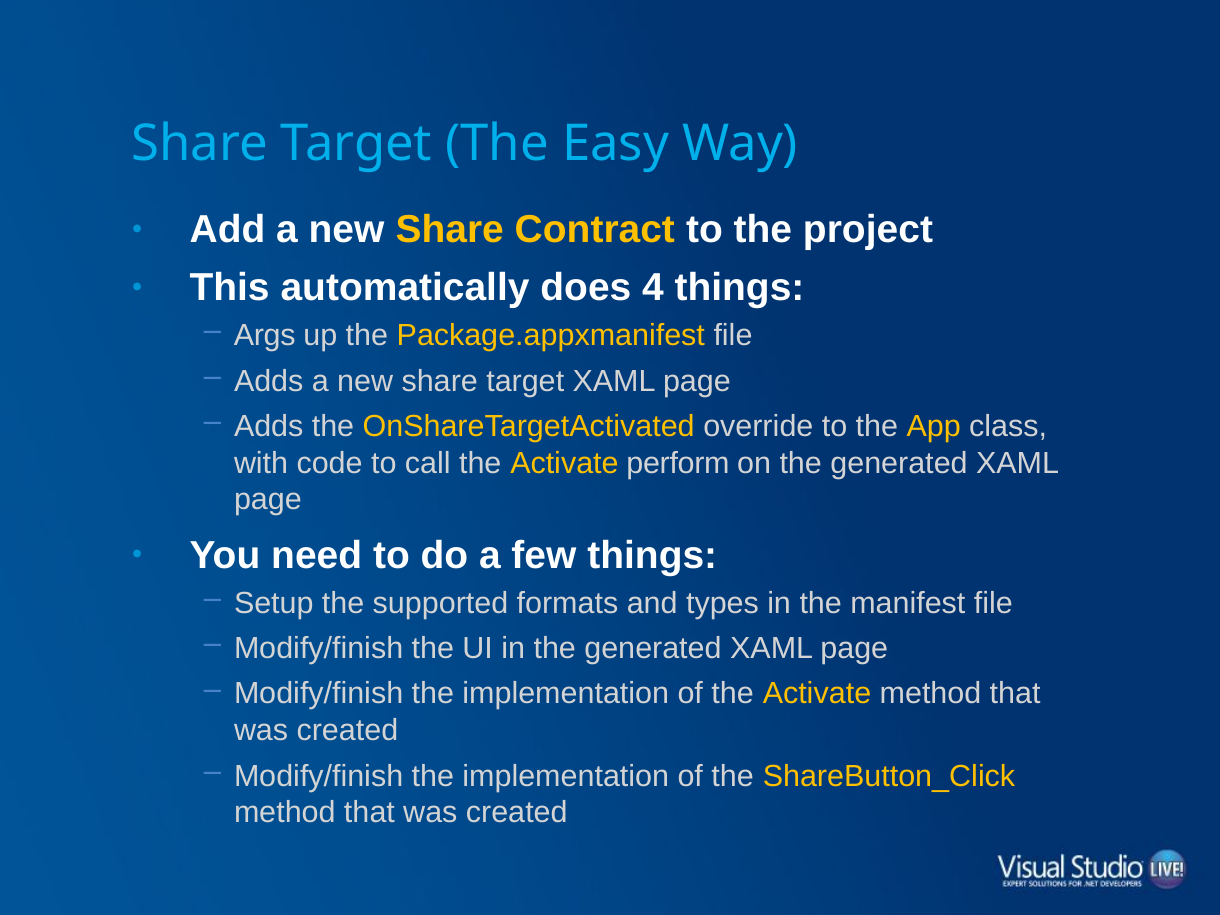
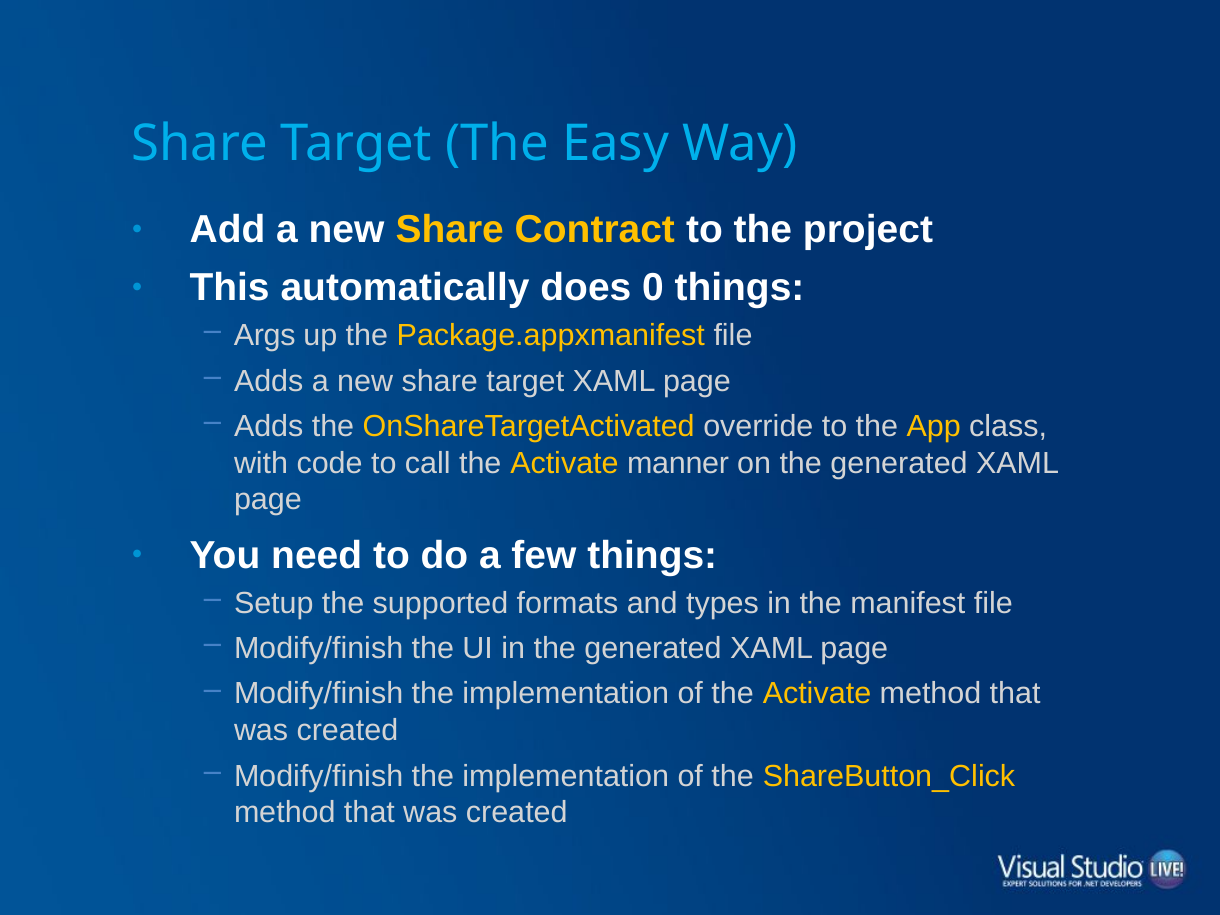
4: 4 -> 0 (653, 288)
perform: perform -> manner (678, 463)
